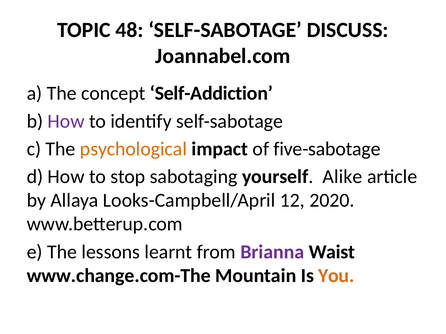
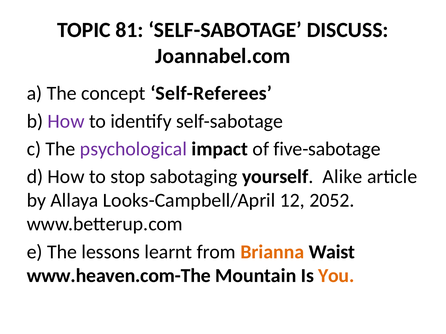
48: 48 -> 81 (130, 30)
Self-Addiction: Self-Addiction -> Self-Referees (211, 94)
psychological colour: orange -> purple (133, 149)
2020: 2020 -> 2052 (332, 201)
Brianna colour: purple -> orange (272, 252)
www.change.com-The: www.change.com-The -> www.heaven.com-The (119, 276)
